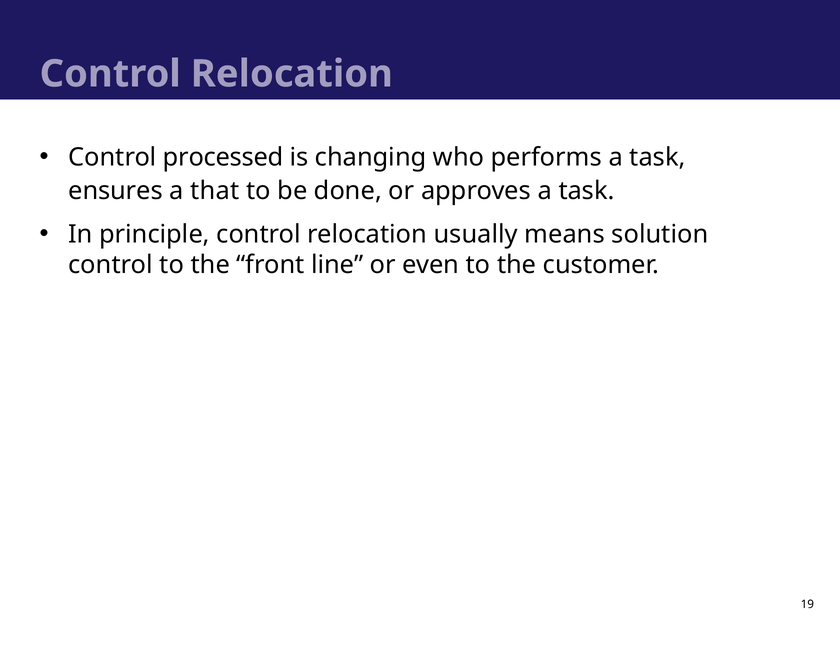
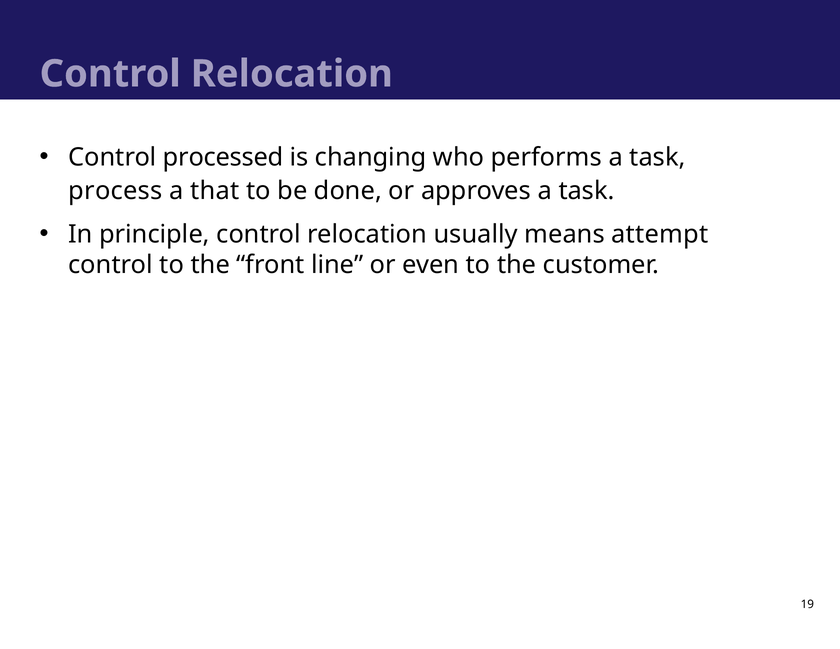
ensures: ensures -> process (115, 191)
solution: solution -> attempt (660, 234)
